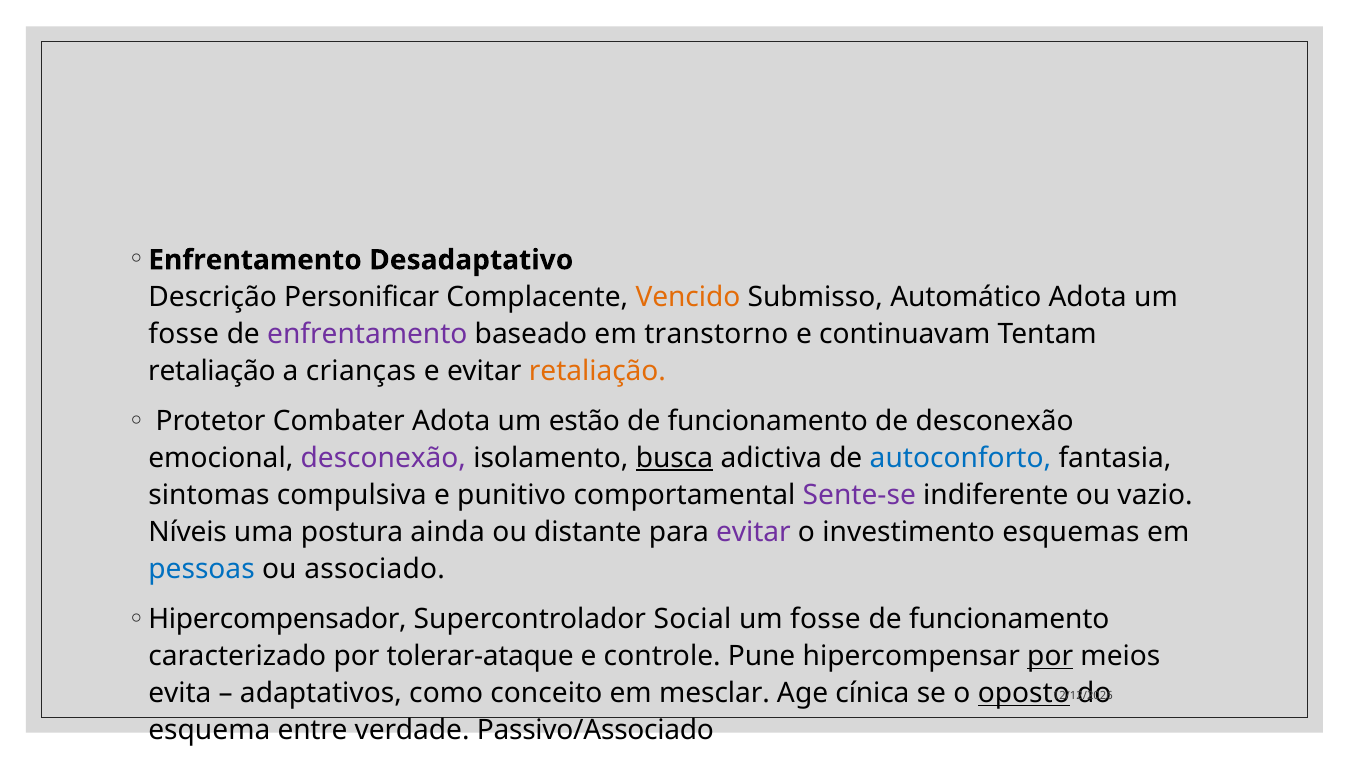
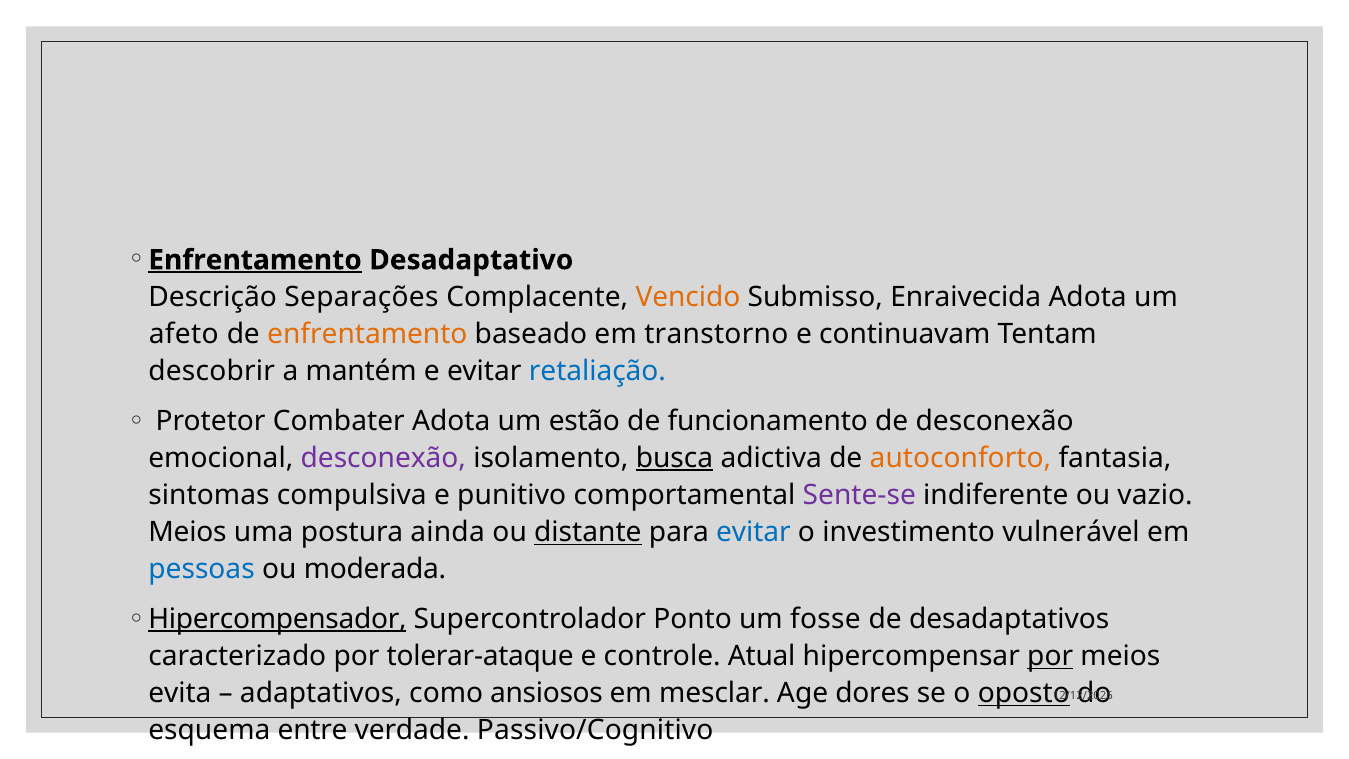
Enfrentamento underline: none -> present (255, 260)
Personificar: Personificar -> Separações (361, 297)
Automático: Automático -> Enraivecida (966, 297)
fosse: fosse -> afeto (184, 334)
enfrentamento colour: purple -> orange (367, 334)
retaliação: retaliação -> descobrir (212, 371)
crianças: crianças -> mantém (361, 371)
retaliação colour: orange -> blue (597, 371)
autoconforto colour: blue -> orange (960, 458)
Níveis: Níveis -> Meios (188, 532)
distante underline: none -> present (588, 532)
evitar colour: purple -> blue (753, 532)
esquemas: esquemas -> vulnerável (1071, 532)
associado: associado -> moderada (375, 569)
Hipercompensador underline: none -> present (278, 619)
Social: Social -> Ponto (693, 619)
funcionamento: funcionamento -> desadaptativos (1009, 619)
Pune: Pune -> Atual (762, 656)
conceito: conceito -> ansiosos (547, 693)
cínica: cínica -> dores (873, 693)
Passivo/Associado: Passivo/Associado -> Passivo/Cognitivo (595, 730)
